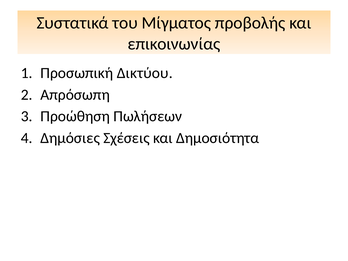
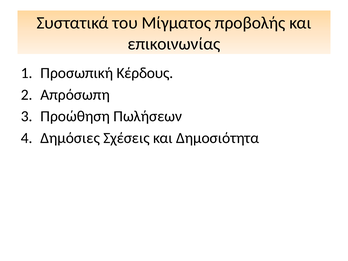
Δικτύου: Δικτύου -> Κέρδους (145, 73)
